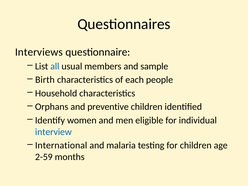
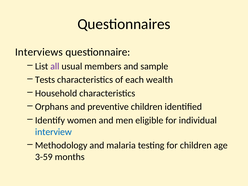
all colour: blue -> purple (55, 66)
Birth: Birth -> Tests (45, 80)
people: people -> wealth (159, 80)
International: International -> Methodology (61, 145)
2-59: 2-59 -> 3-59 (44, 157)
